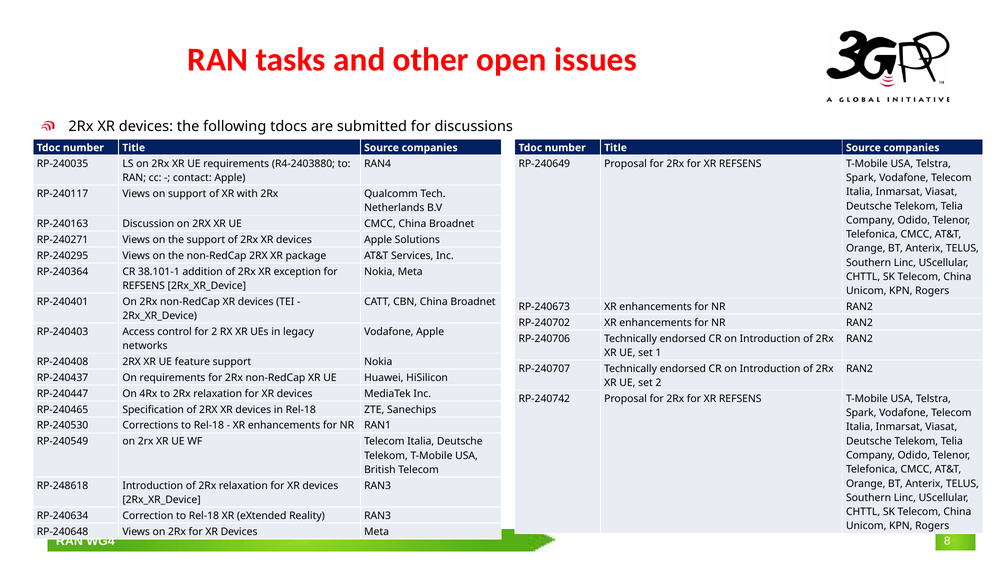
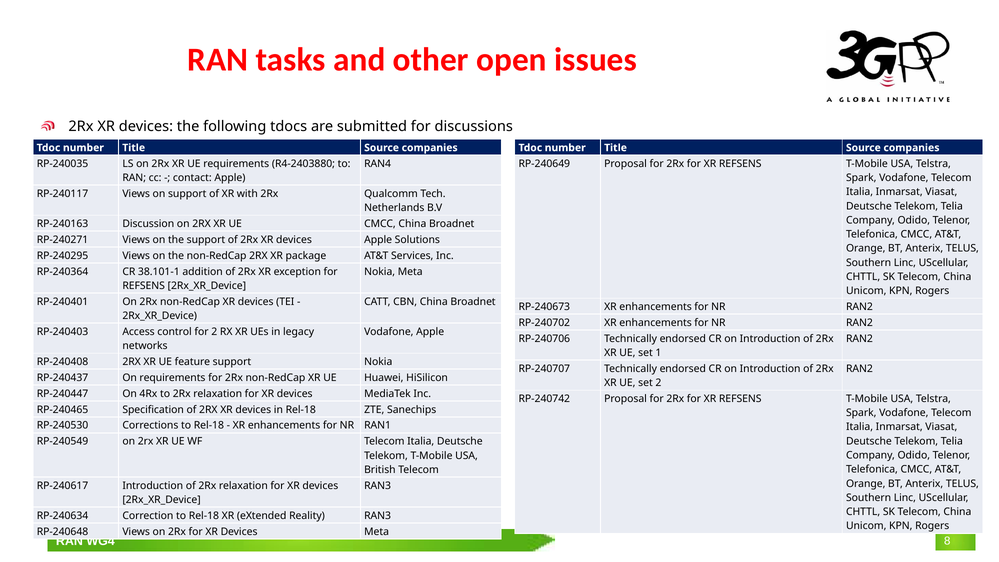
RP-248618: RP-248618 -> RP-240617 (63, 486)
